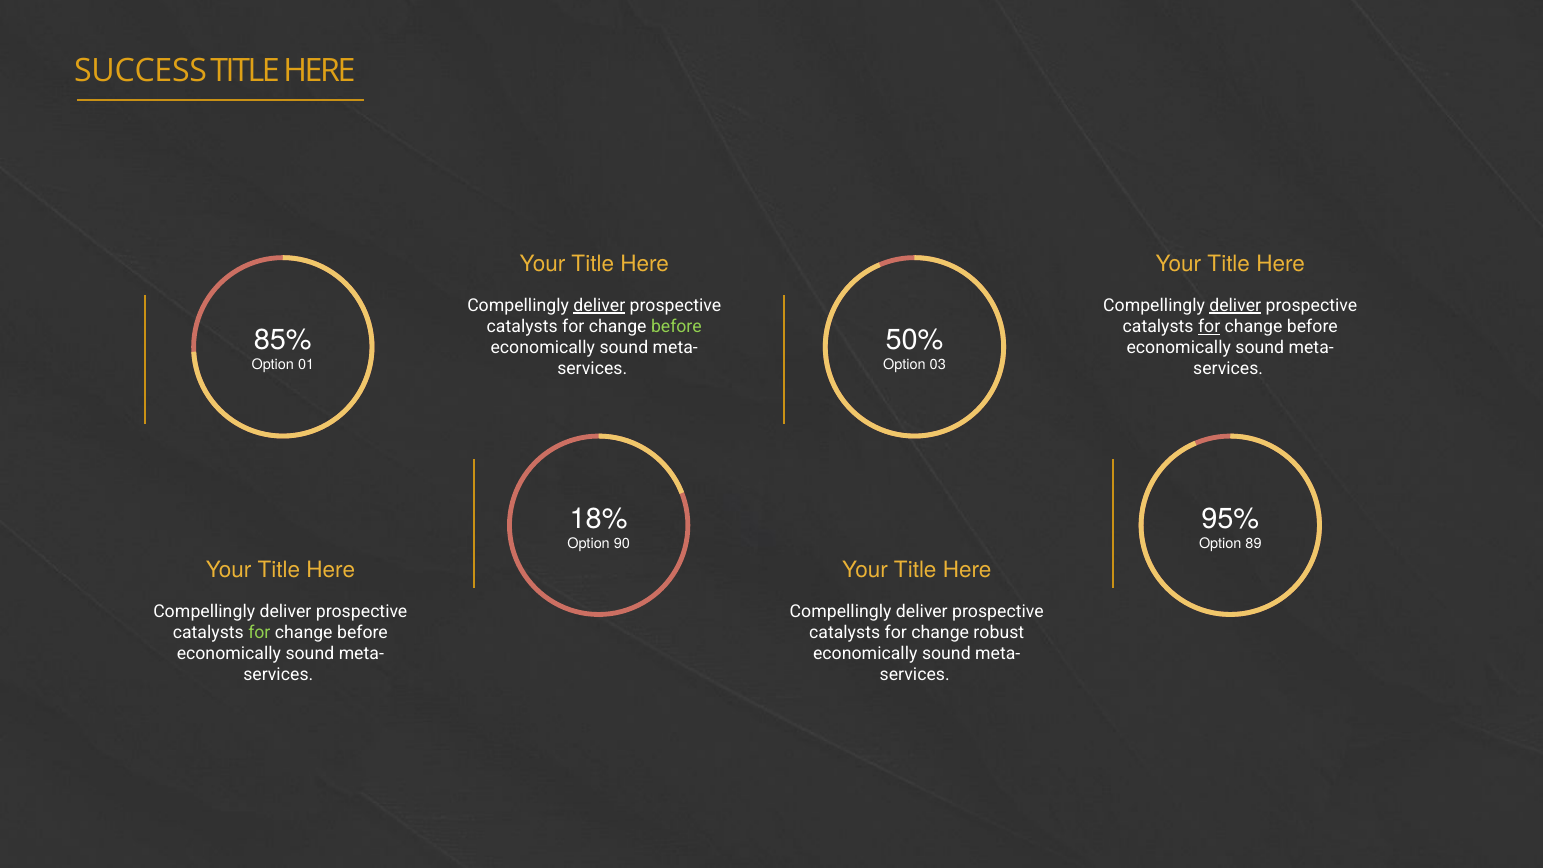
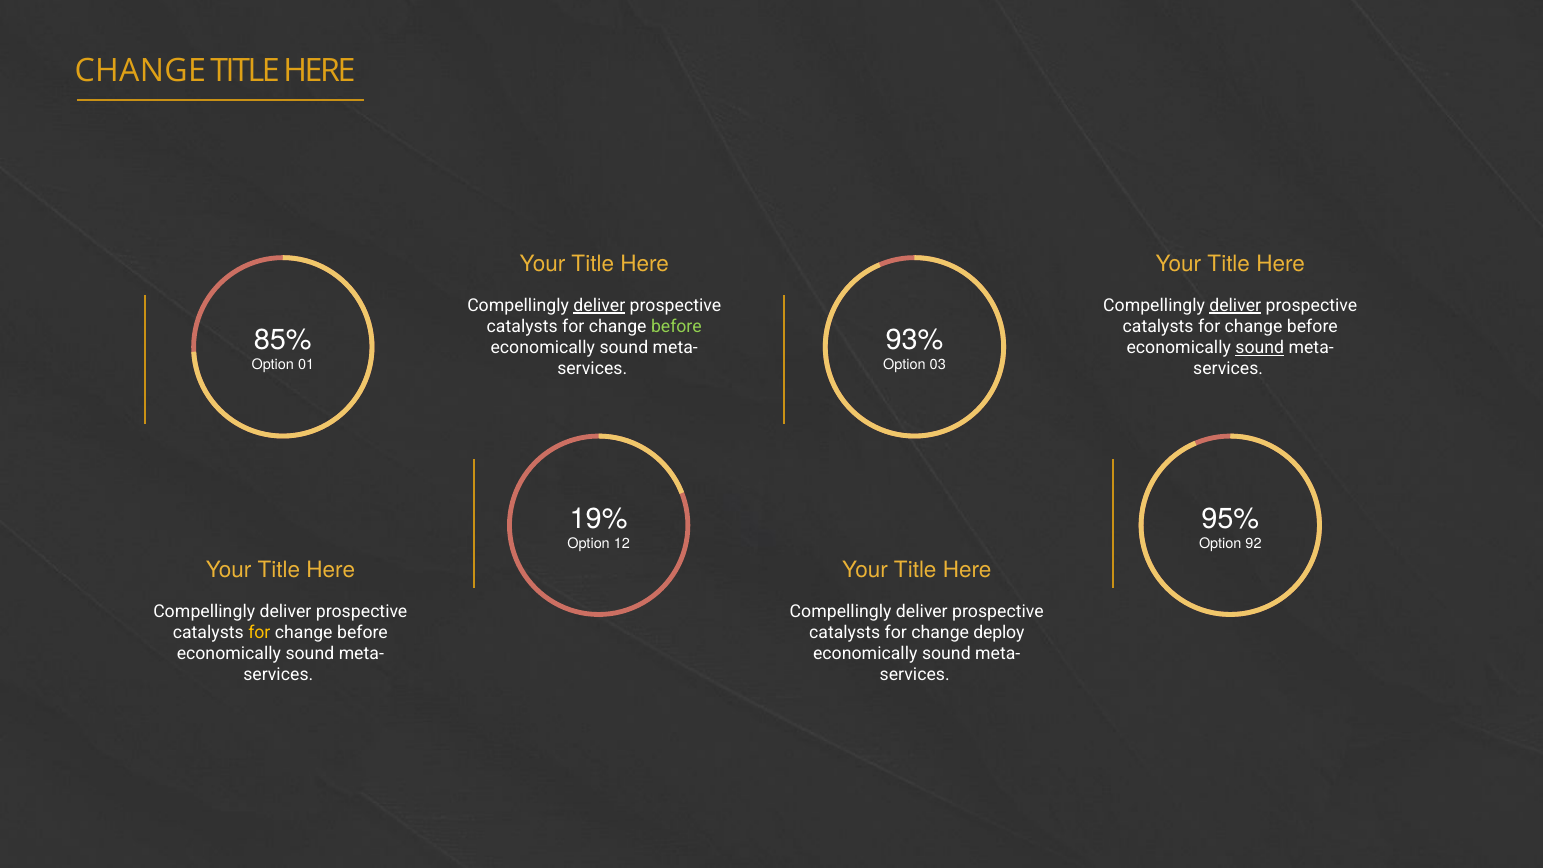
SUCCESS: SUCCESS -> CHANGE (140, 71)
for underline: present -> none (1209, 327)
50%: 50% -> 93% (914, 340)
sound underline: none -> present (1260, 348)
18%: 18% -> 19% (599, 518)
90: 90 -> 12 (622, 544)
89: 89 -> 92 (1254, 544)
for colour: light green -> yellow (259, 632)
robust: robust -> deploy (999, 632)
